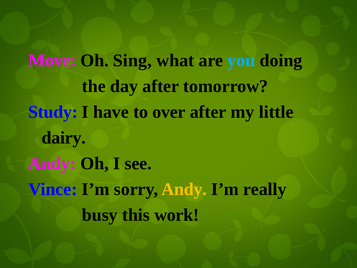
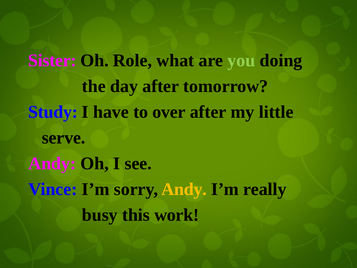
Move: Move -> Sister (52, 61)
Sing: Sing -> Role (132, 61)
you colour: light blue -> light green (241, 61)
dairy: dairy -> serve (64, 138)
